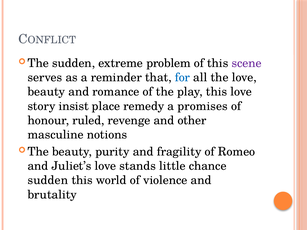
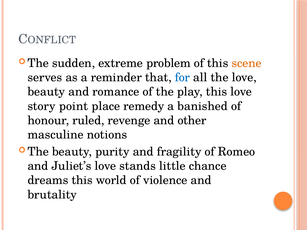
scene colour: purple -> orange (247, 63)
insist: insist -> point (74, 106)
promises: promises -> banished (203, 106)
sudden: sudden -> dreams (48, 180)
